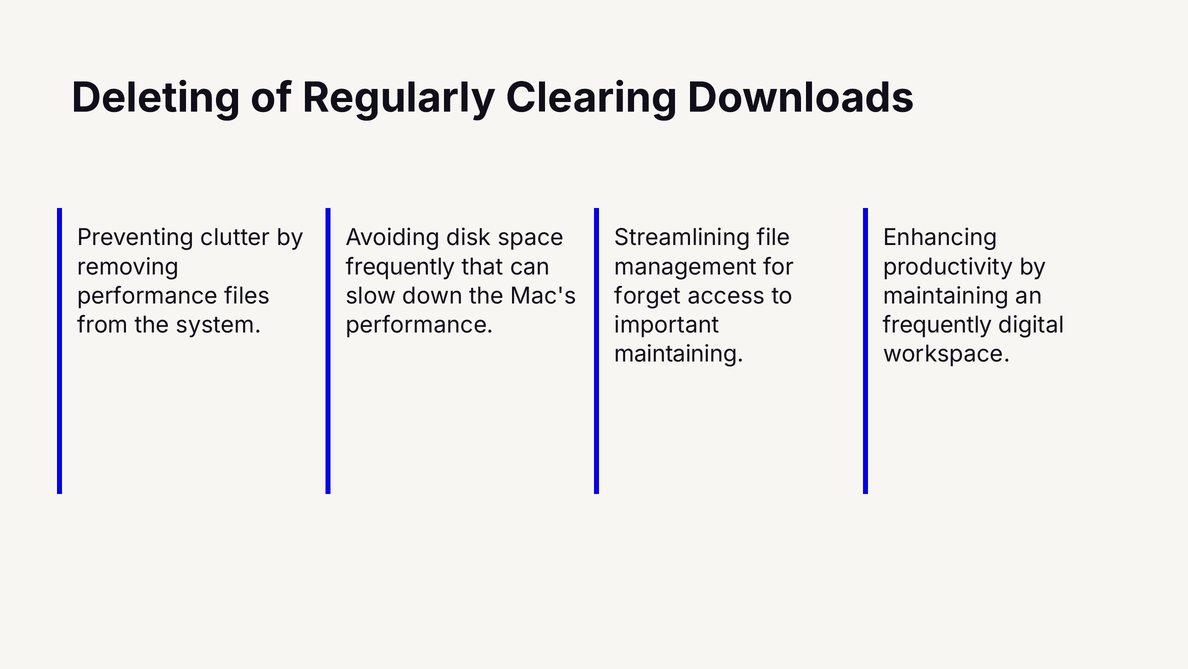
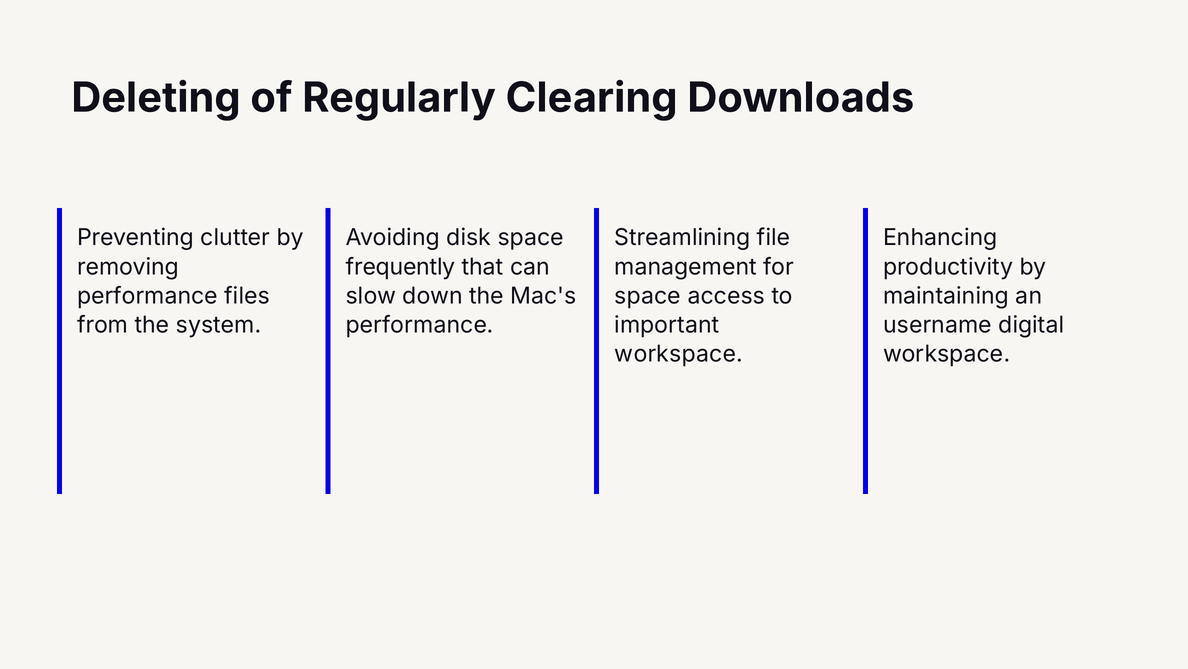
forget: forget -> space (648, 296)
frequently: frequently -> username (937, 325)
maintaining: maintaining -> workspace (679, 354)
